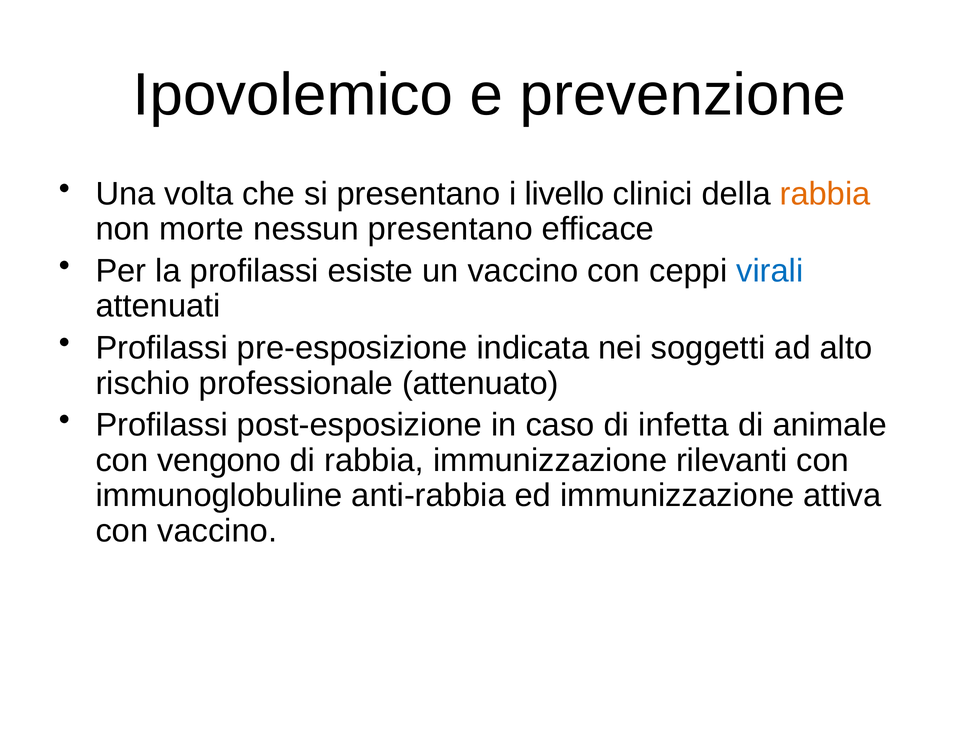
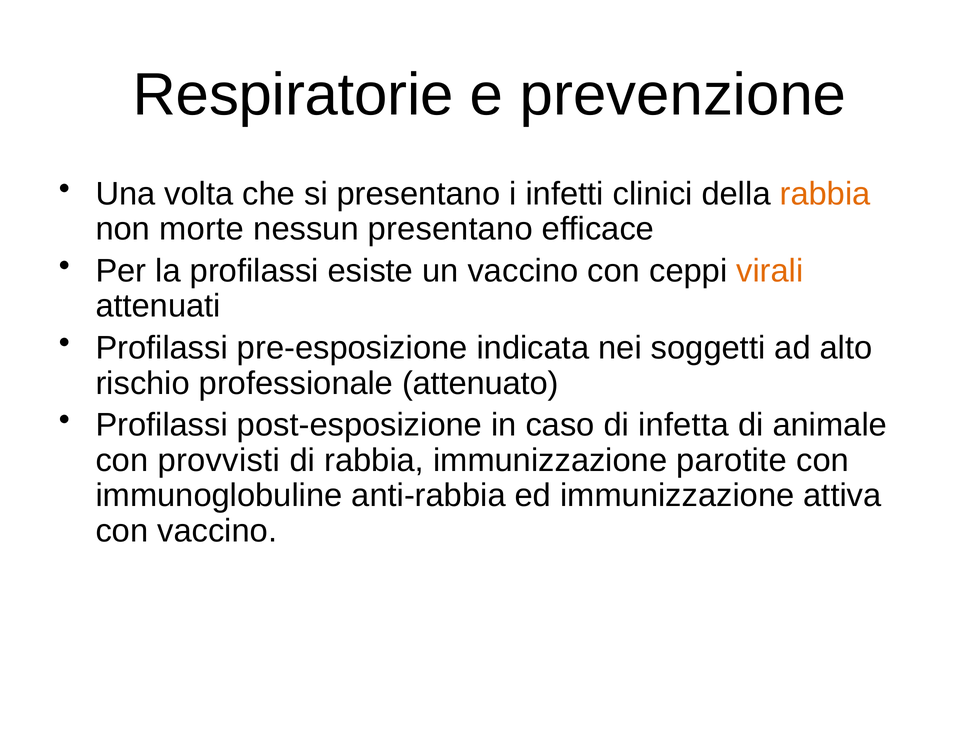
Ipovolemico: Ipovolemico -> Respiratorie (293, 95)
livello: livello -> infetti (565, 194)
virali colour: blue -> orange (770, 271)
vengono: vengono -> provvisti (219, 460)
rilevanti: rilevanti -> parotite (732, 460)
